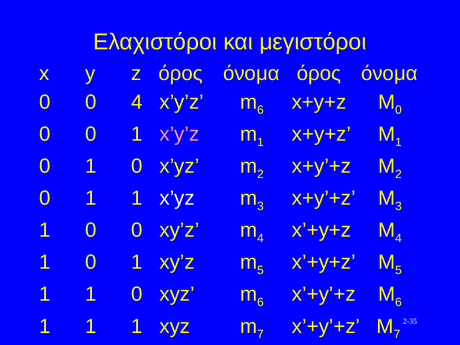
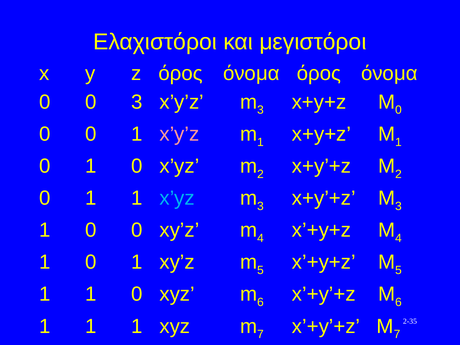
0 4: 4 -> 3 (137, 102)
6: 6 -> 3 (260, 110)
x’yz colour: white -> light blue (177, 198)
